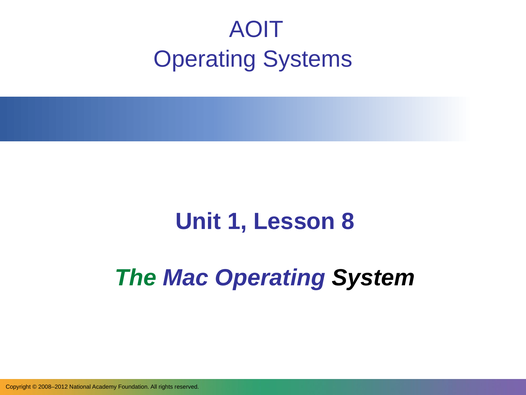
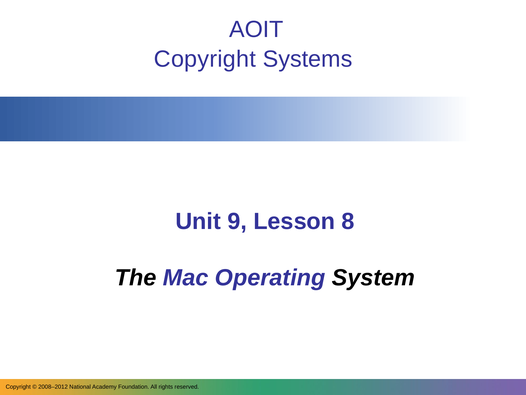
Operating: Operating -> Copyright (205, 59)
1: 1 -> 9 (237, 221)
The colour: green -> black (136, 277)
